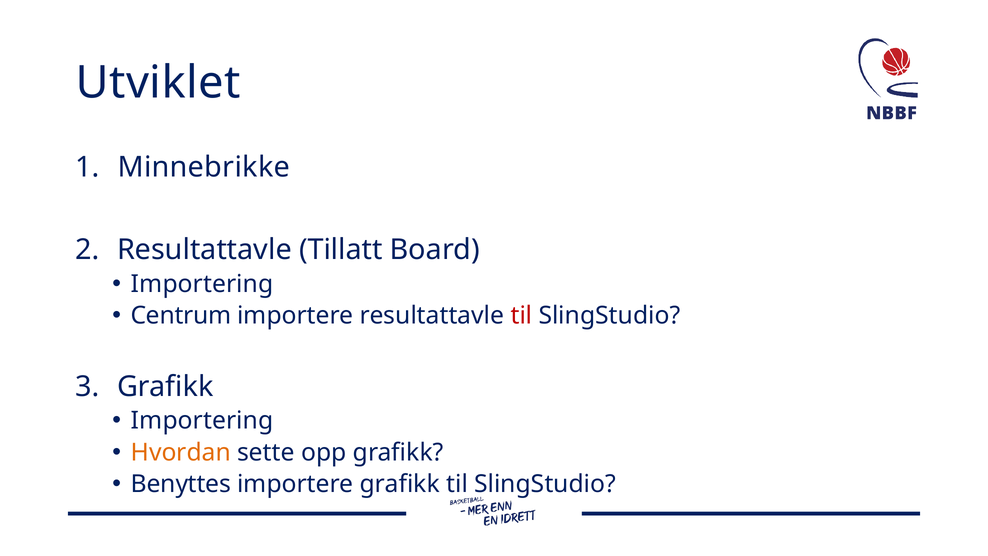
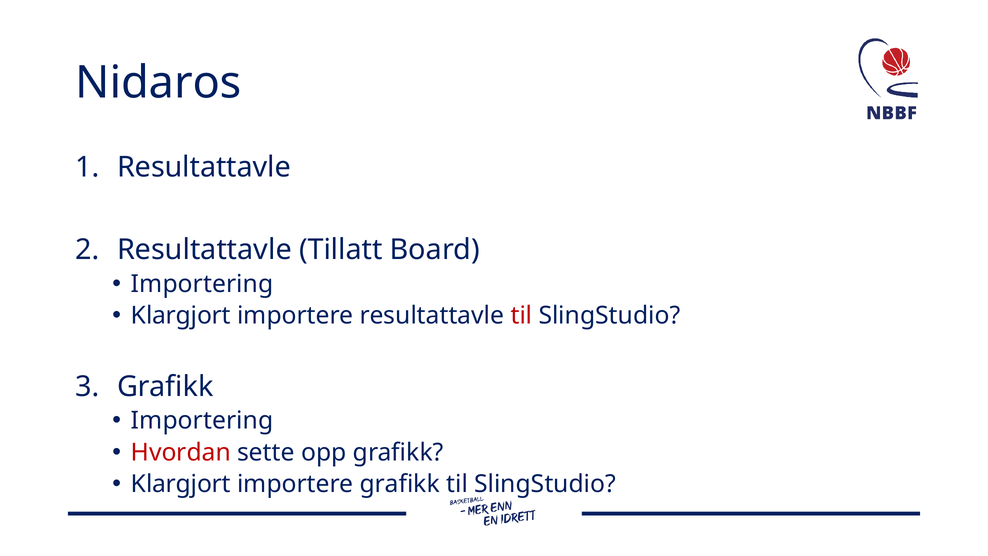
Utviklet: Utviklet -> Nidaros (158, 83)
Minnebrikke: Minnebrikke -> Resultattavle (204, 167)
Centrum: Centrum -> Klargjort (181, 316)
Hvordan colour: orange -> red (181, 452)
Benyttes: Benyttes -> Klargjort (181, 484)
